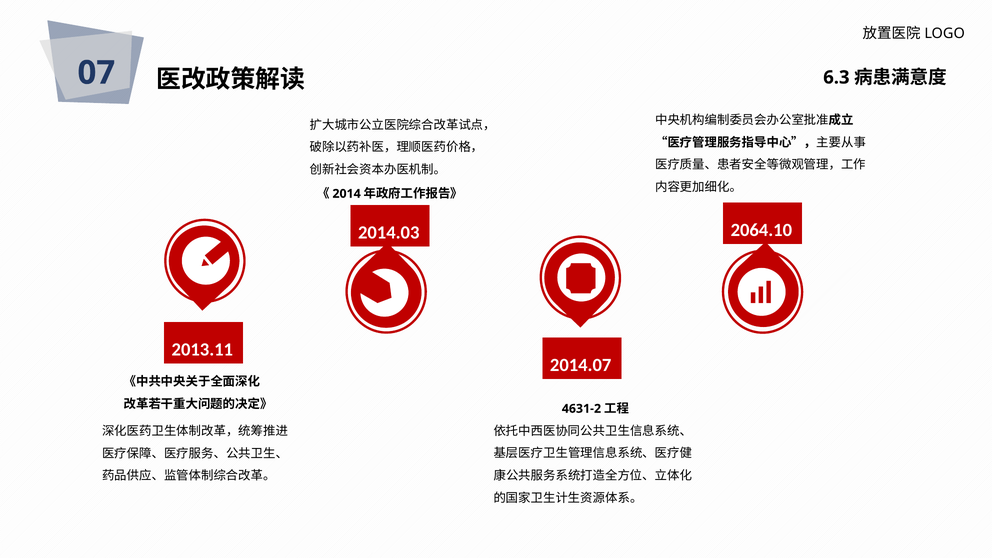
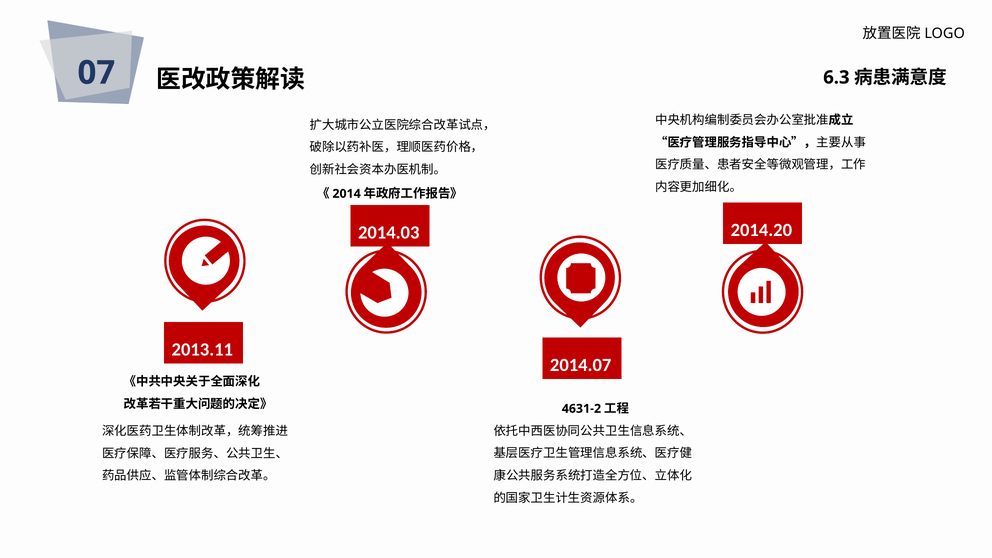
2064.10: 2064.10 -> 2014.20 (761, 230)
